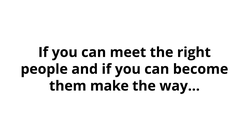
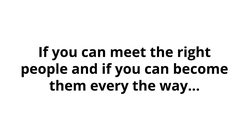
make: make -> every (109, 86)
